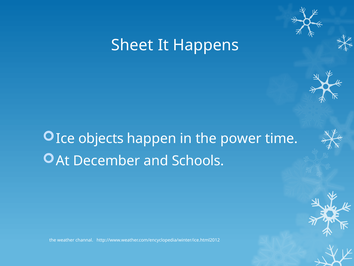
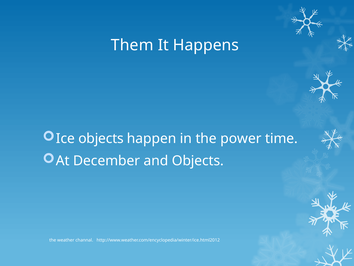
Sheet: Sheet -> Them (132, 45)
and Schools: Schools -> Objects (198, 160)
